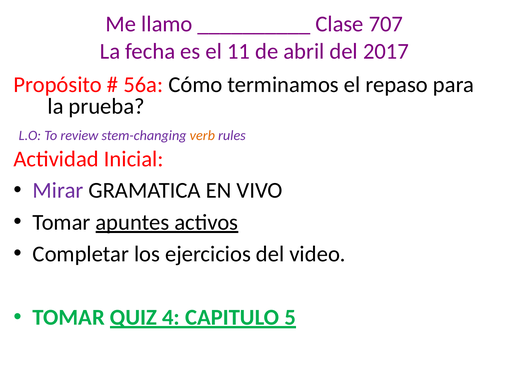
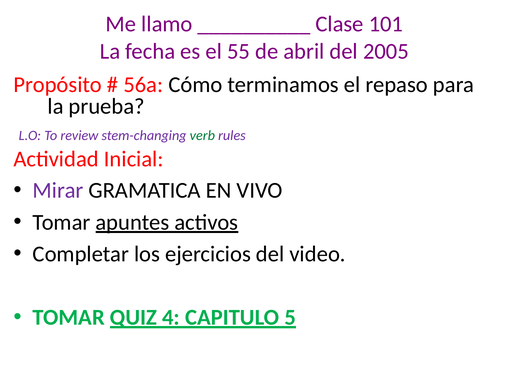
707: 707 -> 101 (386, 24)
11: 11 -> 55 (239, 51)
2017: 2017 -> 2005 (386, 51)
verb colour: orange -> green (202, 135)
